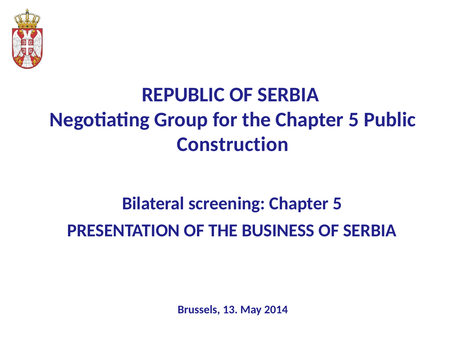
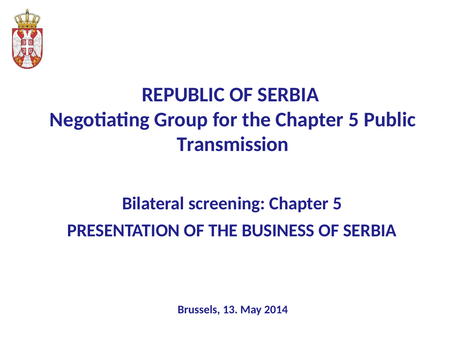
Construction: Construction -> Transmission (233, 144)
